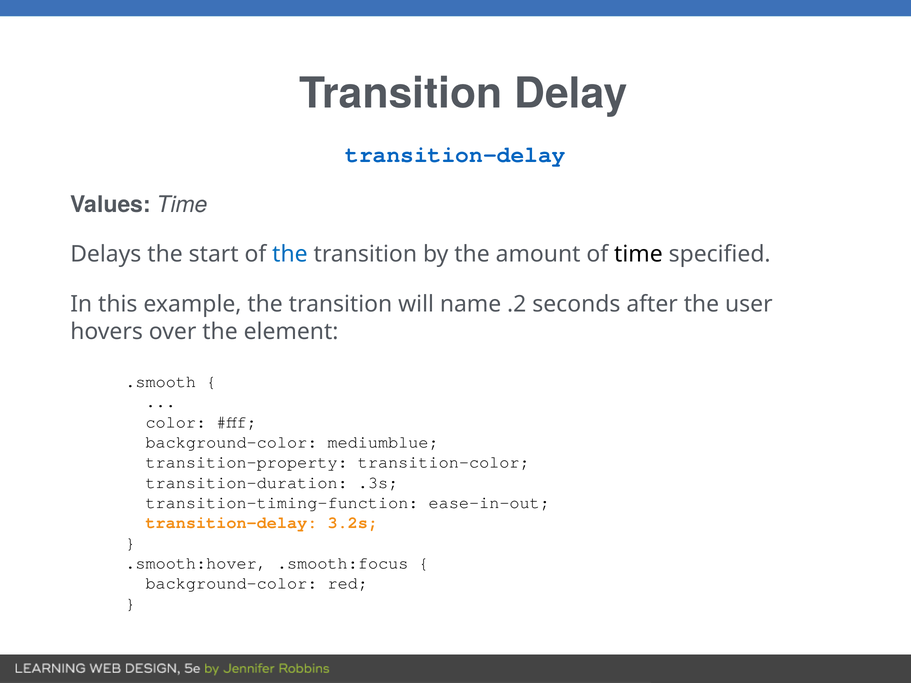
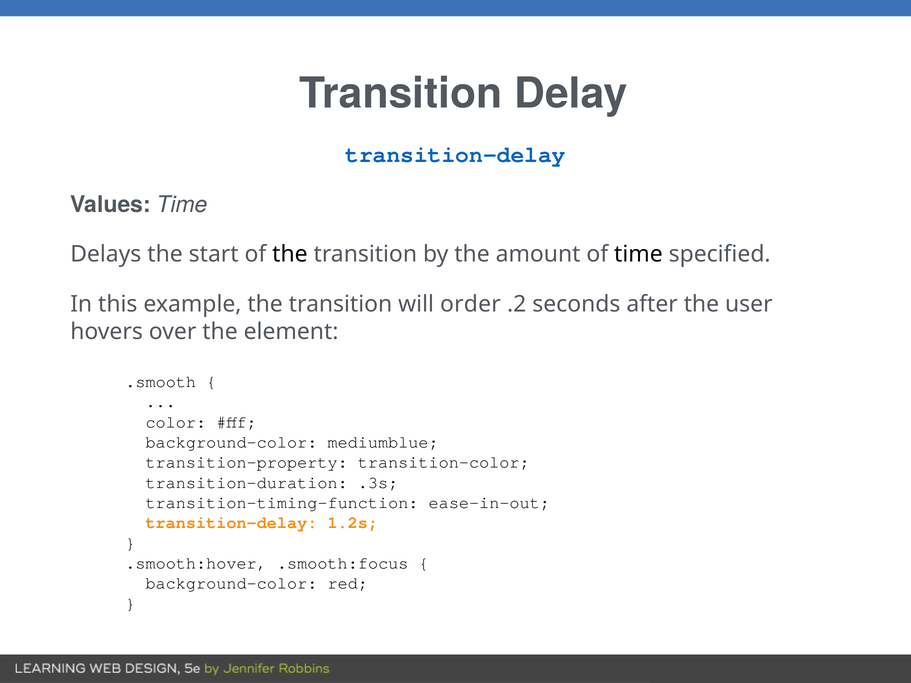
the colour: blue -> black (290, 254)
name: name -> order (470, 304)
3.2s: 3.2s -> 1.2s (353, 523)
